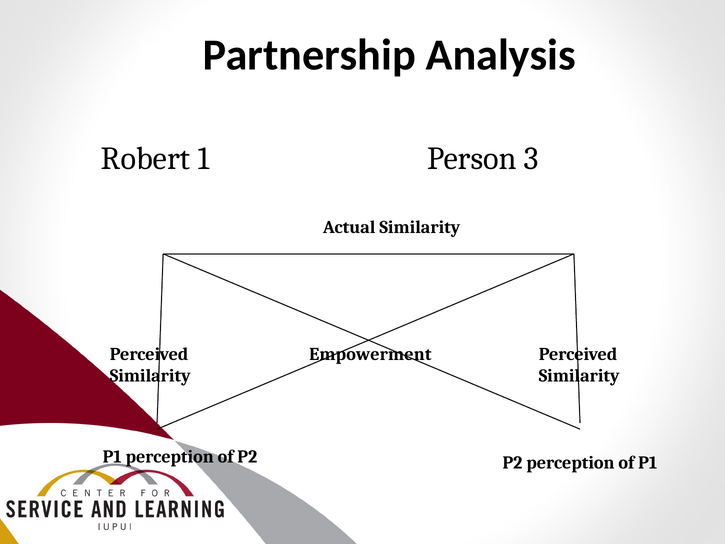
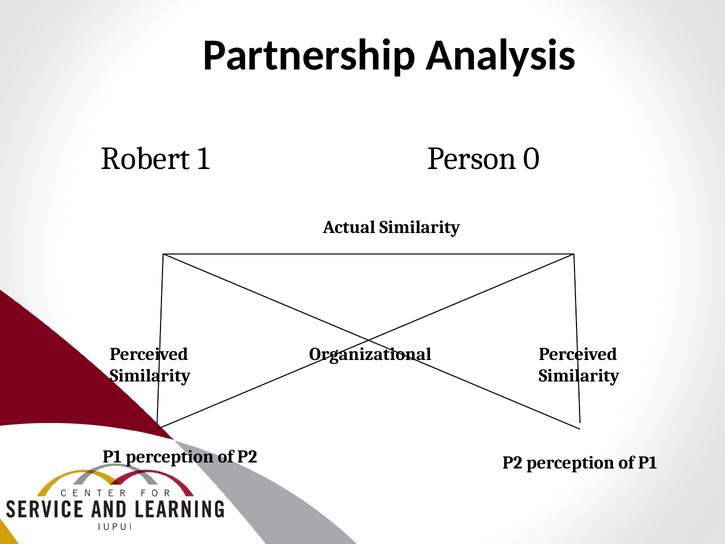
3: 3 -> 0 (532, 159)
Empowerment: Empowerment -> Organizational (370, 354)
